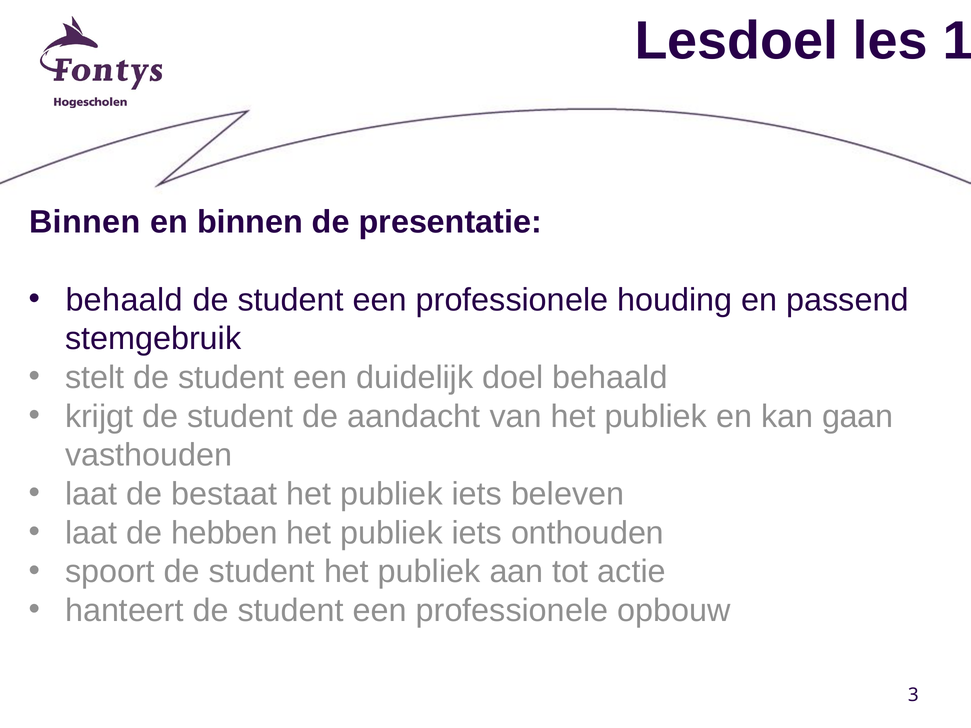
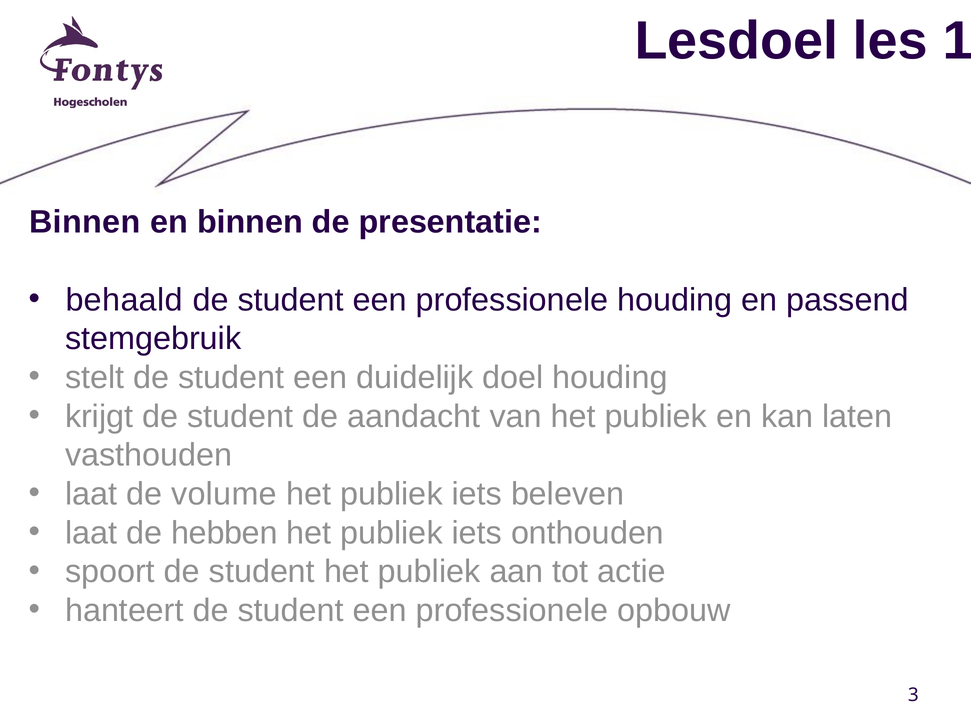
doel behaald: behaald -> houding (610, 378)
gaan: gaan -> laten (857, 417)
bestaat: bestaat -> volume (224, 494)
